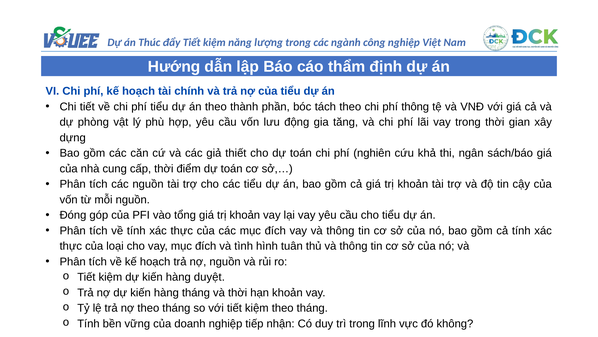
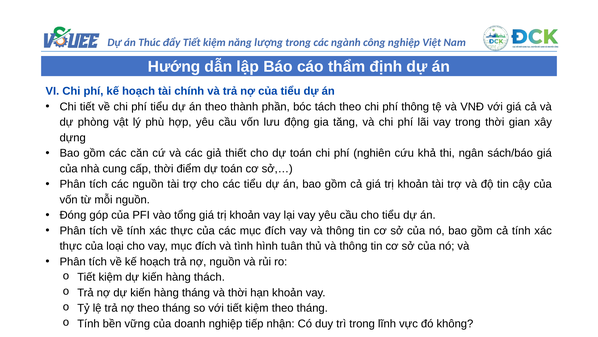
duyệt: duyệt -> thách (209, 277)
